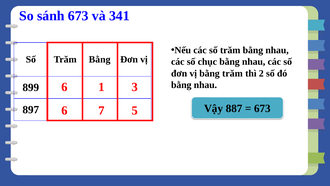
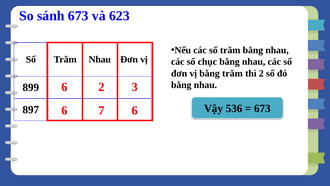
341: 341 -> 623 (119, 16)
Bằng: Bằng -> Nhau (100, 59)
6 1: 1 -> 2 (101, 87)
887: 887 -> 536 (234, 108)
7 5: 5 -> 6 (135, 110)
